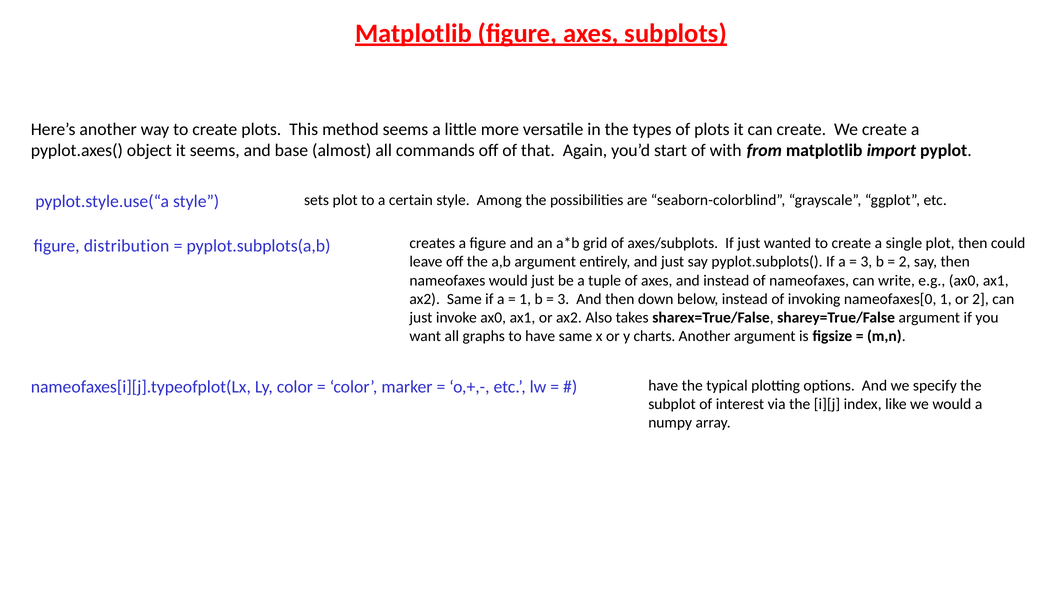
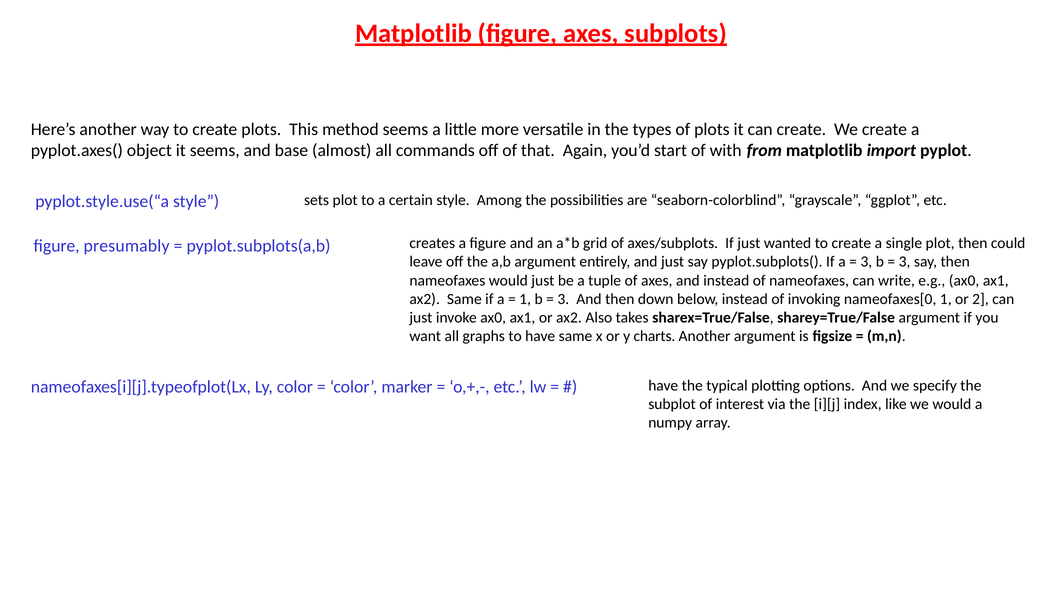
distribution: distribution -> presumably (127, 246)
2: 2 -> 3 (905, 262)
